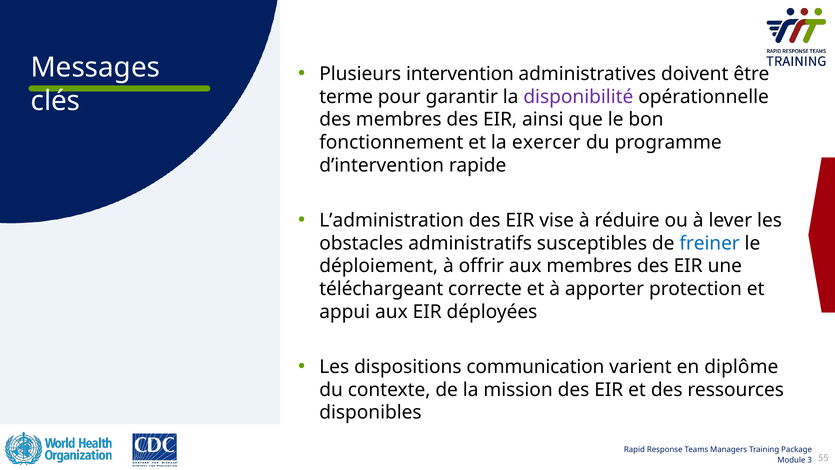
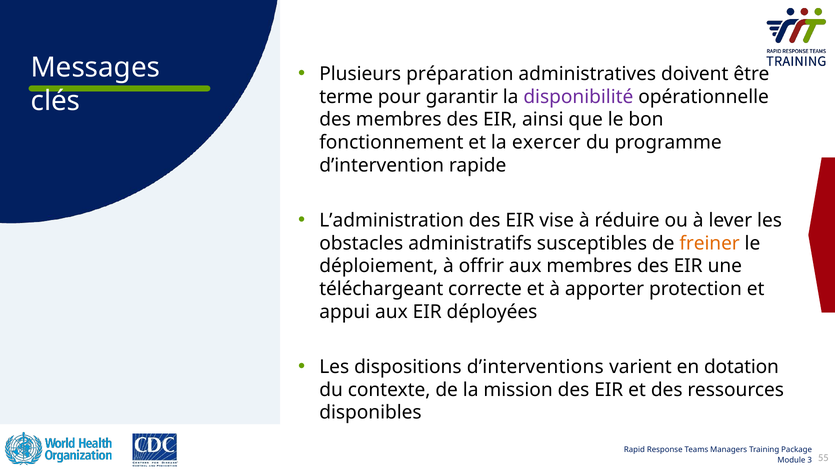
intervention: intervention -> préparation (460, 74)
freiner colour: blue -> orange (710, 243)
communication: communication -> dʼinterventions (535, 366)
diplôme: diplôme -> dotation (741, 366)
